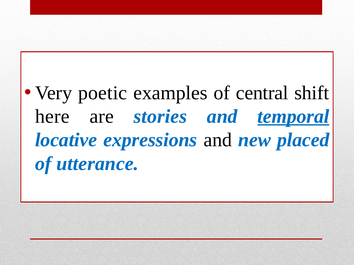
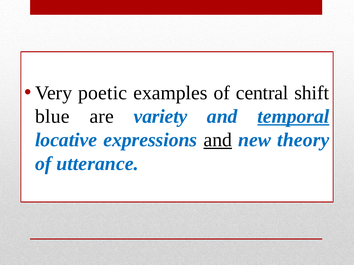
here: here -> blue (52, 117)
stories: stories -> variety (160, 117)
and underline: none -> present (218, 140)
placed: placed -> theory (303, 140)
